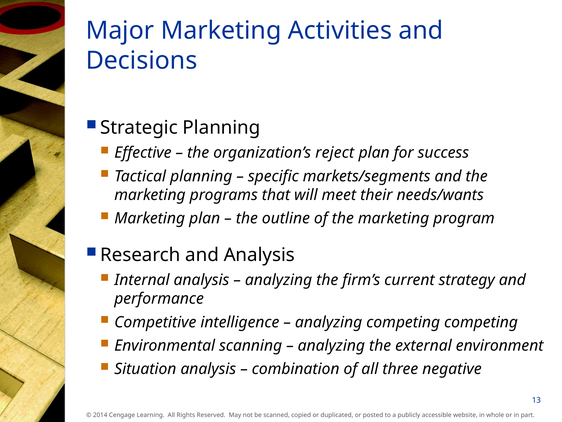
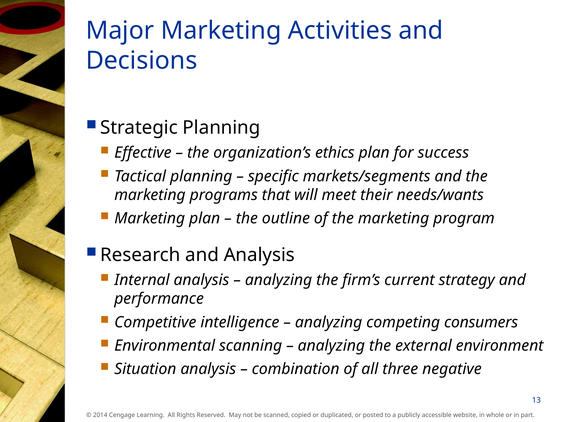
reject: reject -> ethics (335, 153)
competing competing: competing -> consumers (481, 322)
